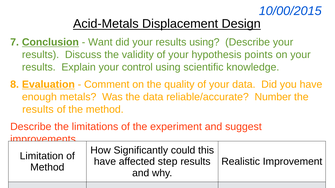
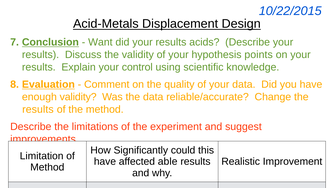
10/00/2015: 10/00/2015 -> 10/22/2015 (290, 11)
results using: using -> acids (204, 42)
enough metals: metals -> validity (78, 97)
Number: Number -> Change (273, 97)
step: step -> able (168, 162)
